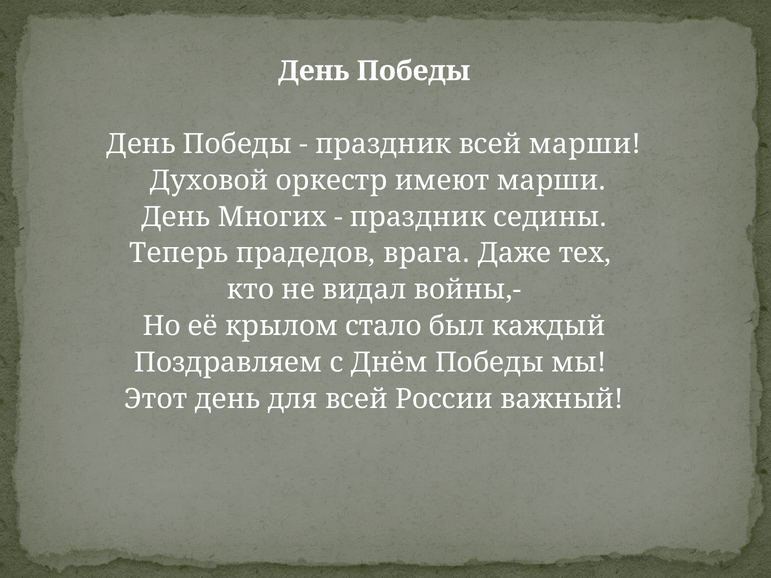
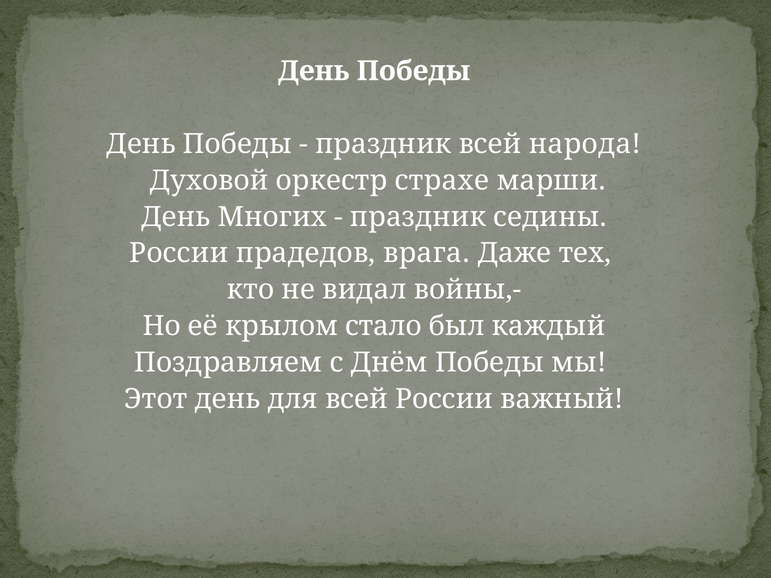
всей марши: марши -> народа (585, 144)
имеют: имеют -> страхе (442, 180)
Теперь: Теперь -> России (179, 253)
